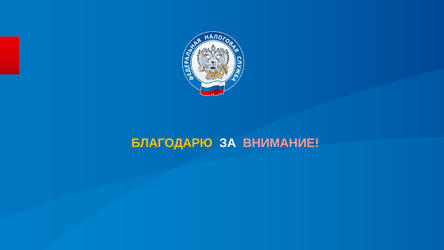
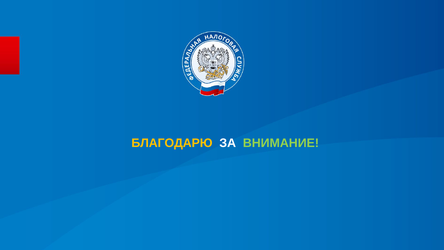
ВНИМАНИЕ colour: pink -> light green (281, 143)
